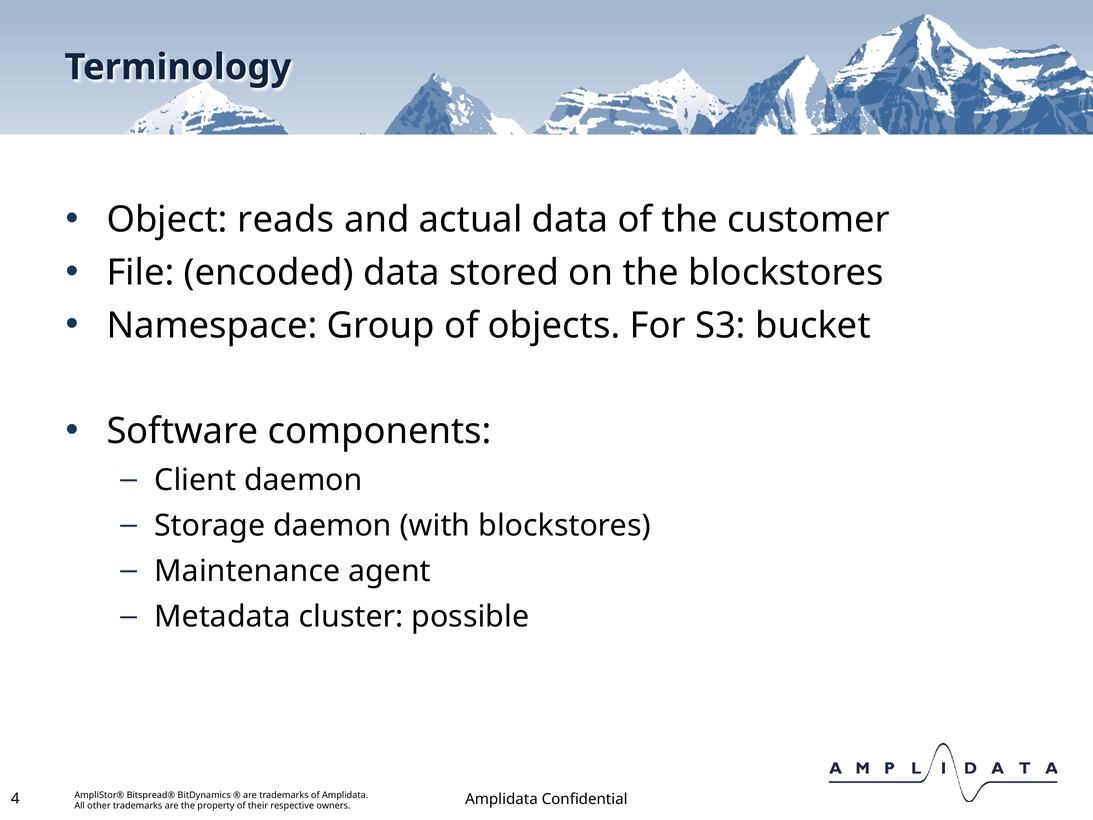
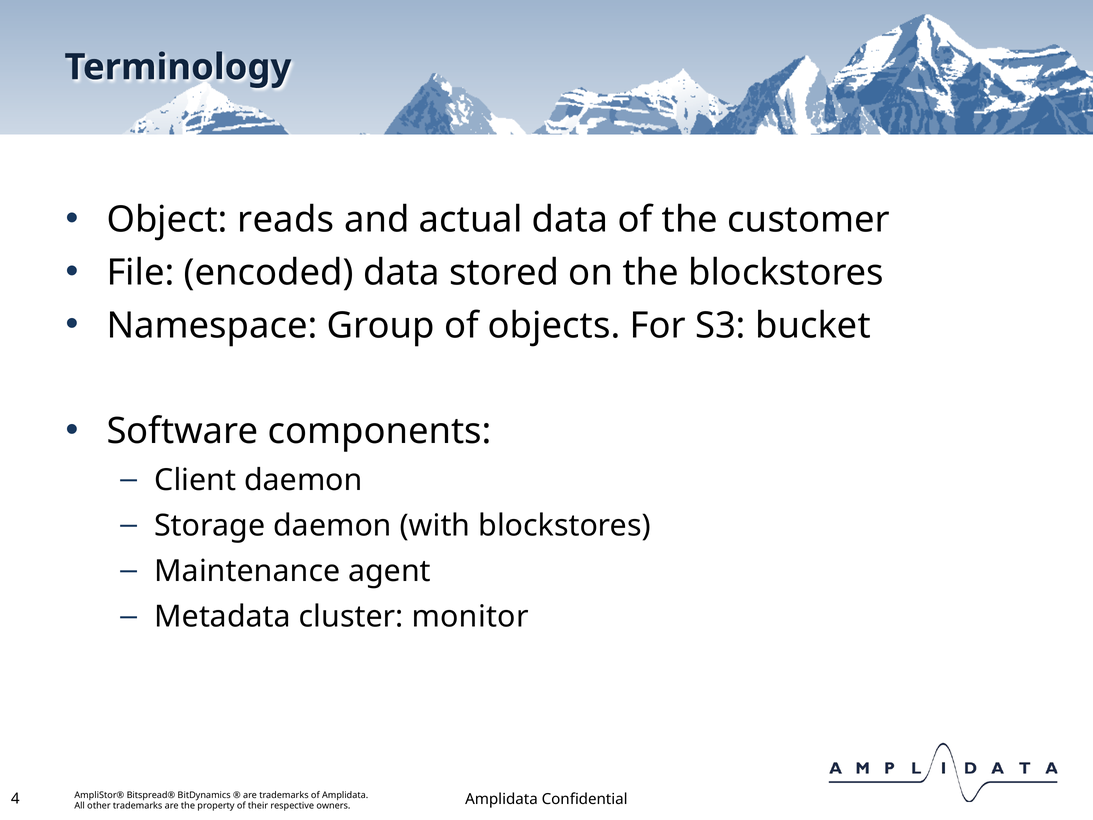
possible: possible -> monitor (470, 617)
